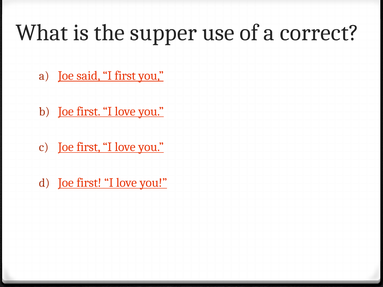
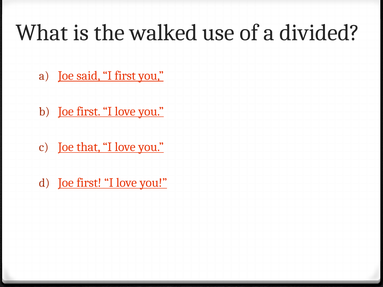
supper: supper -> walked (164, 33)
correct: correct -> divided (319, 33)
first: first -> that (88, 147)
